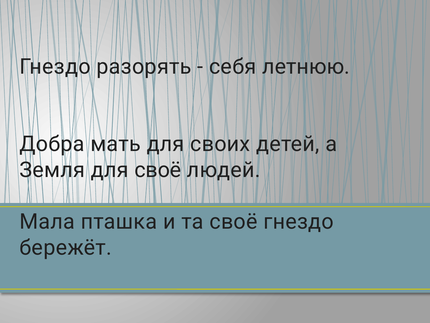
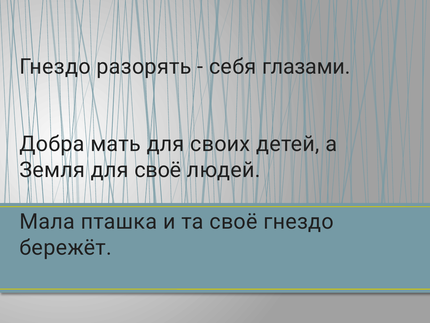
летнюю: летнюю -> глазами (306, 67)
